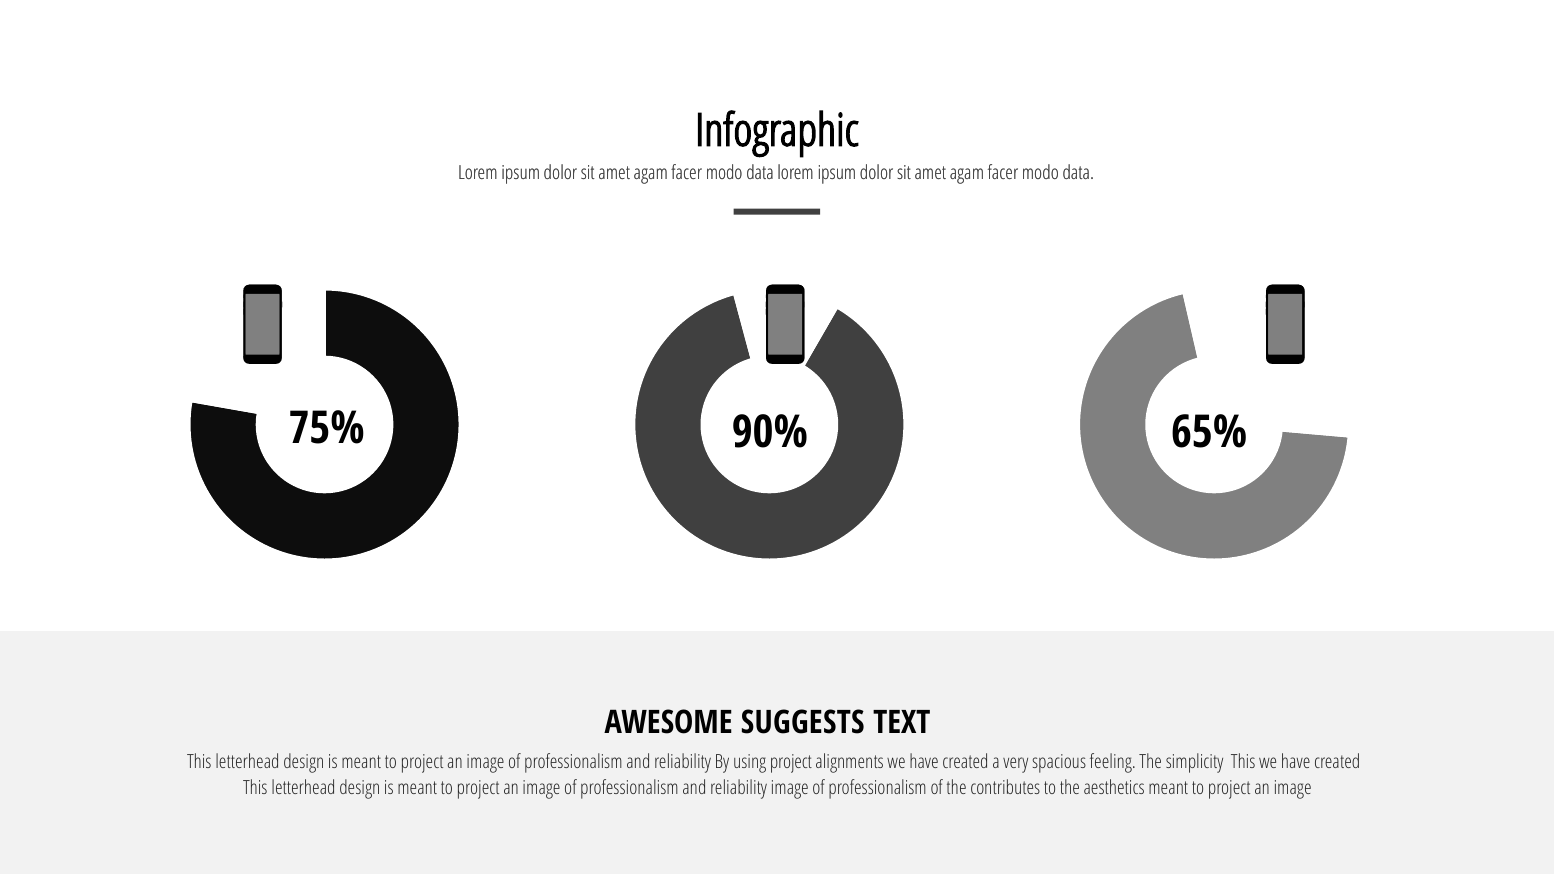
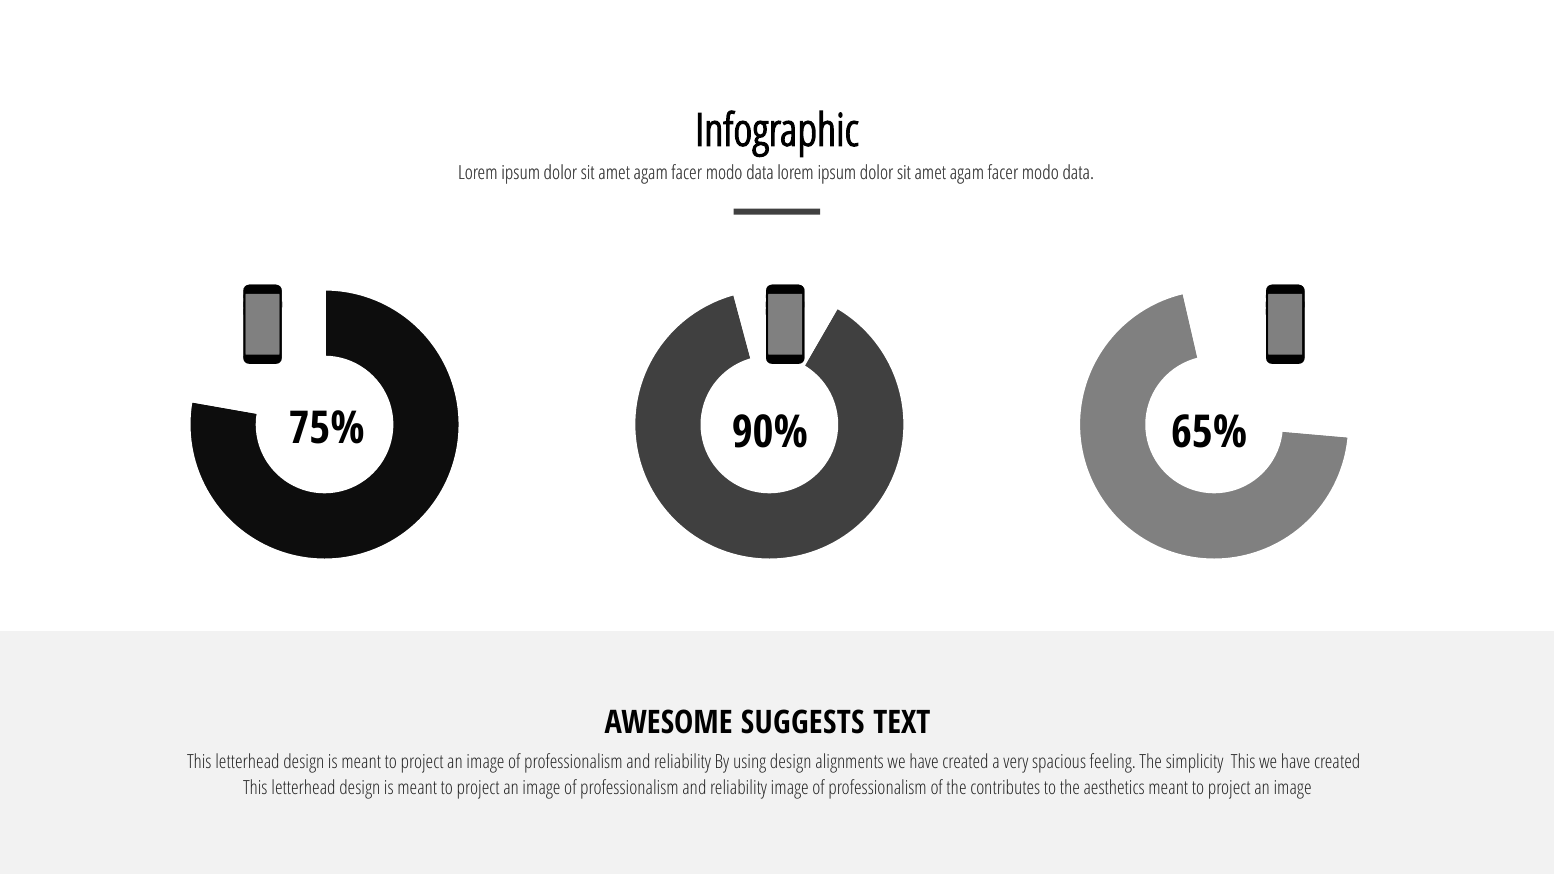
using project: project -> design (791, 762)
